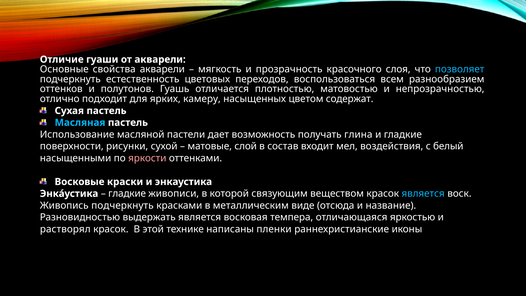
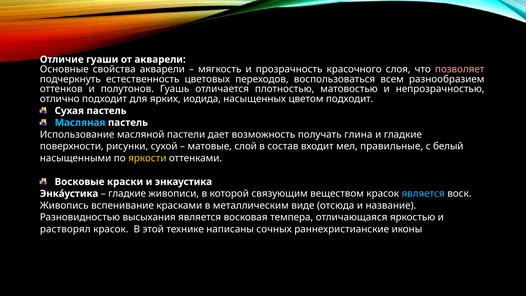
позволяет colour: light blue -> pink (460, 69)
камеру: камеру -> иодида (202, 99)
цветом содержат: содержат -> подходит (350, 99)
воздействия: воздействия -> правильные (392, 146)
яркости colour: pink -> yellow (147, 158)
Живопись подчеркнуть: подчеркнуть -> вспенивание (123, 205)
выдержать: выдержать -> высыхания (149, 217)
пленки: пленки -> сочных (274, 229)
